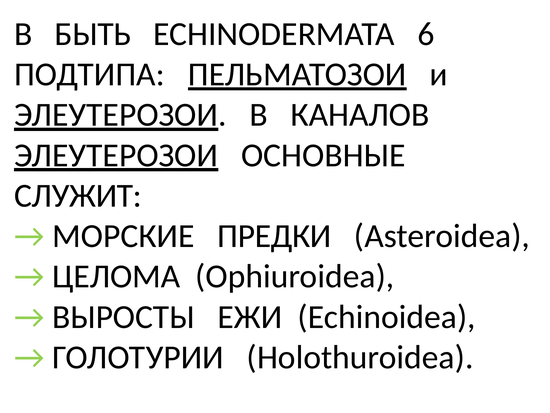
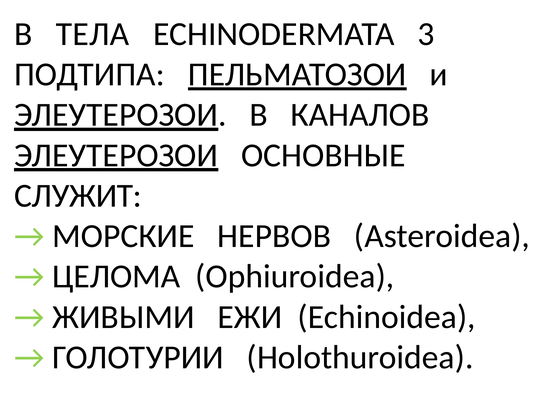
БЫТЬ: БЫТЬ -> ТЕЛА (93, 34)
6: 6 -> 3 (426, 34)
ПРЕДКИ: ПРЕДКИ -> НЕРВОВ (274, 236)
ВЫРОСТЫ: ВЫРОСТЫ -> ЖИВЫМИ (123, 317)
